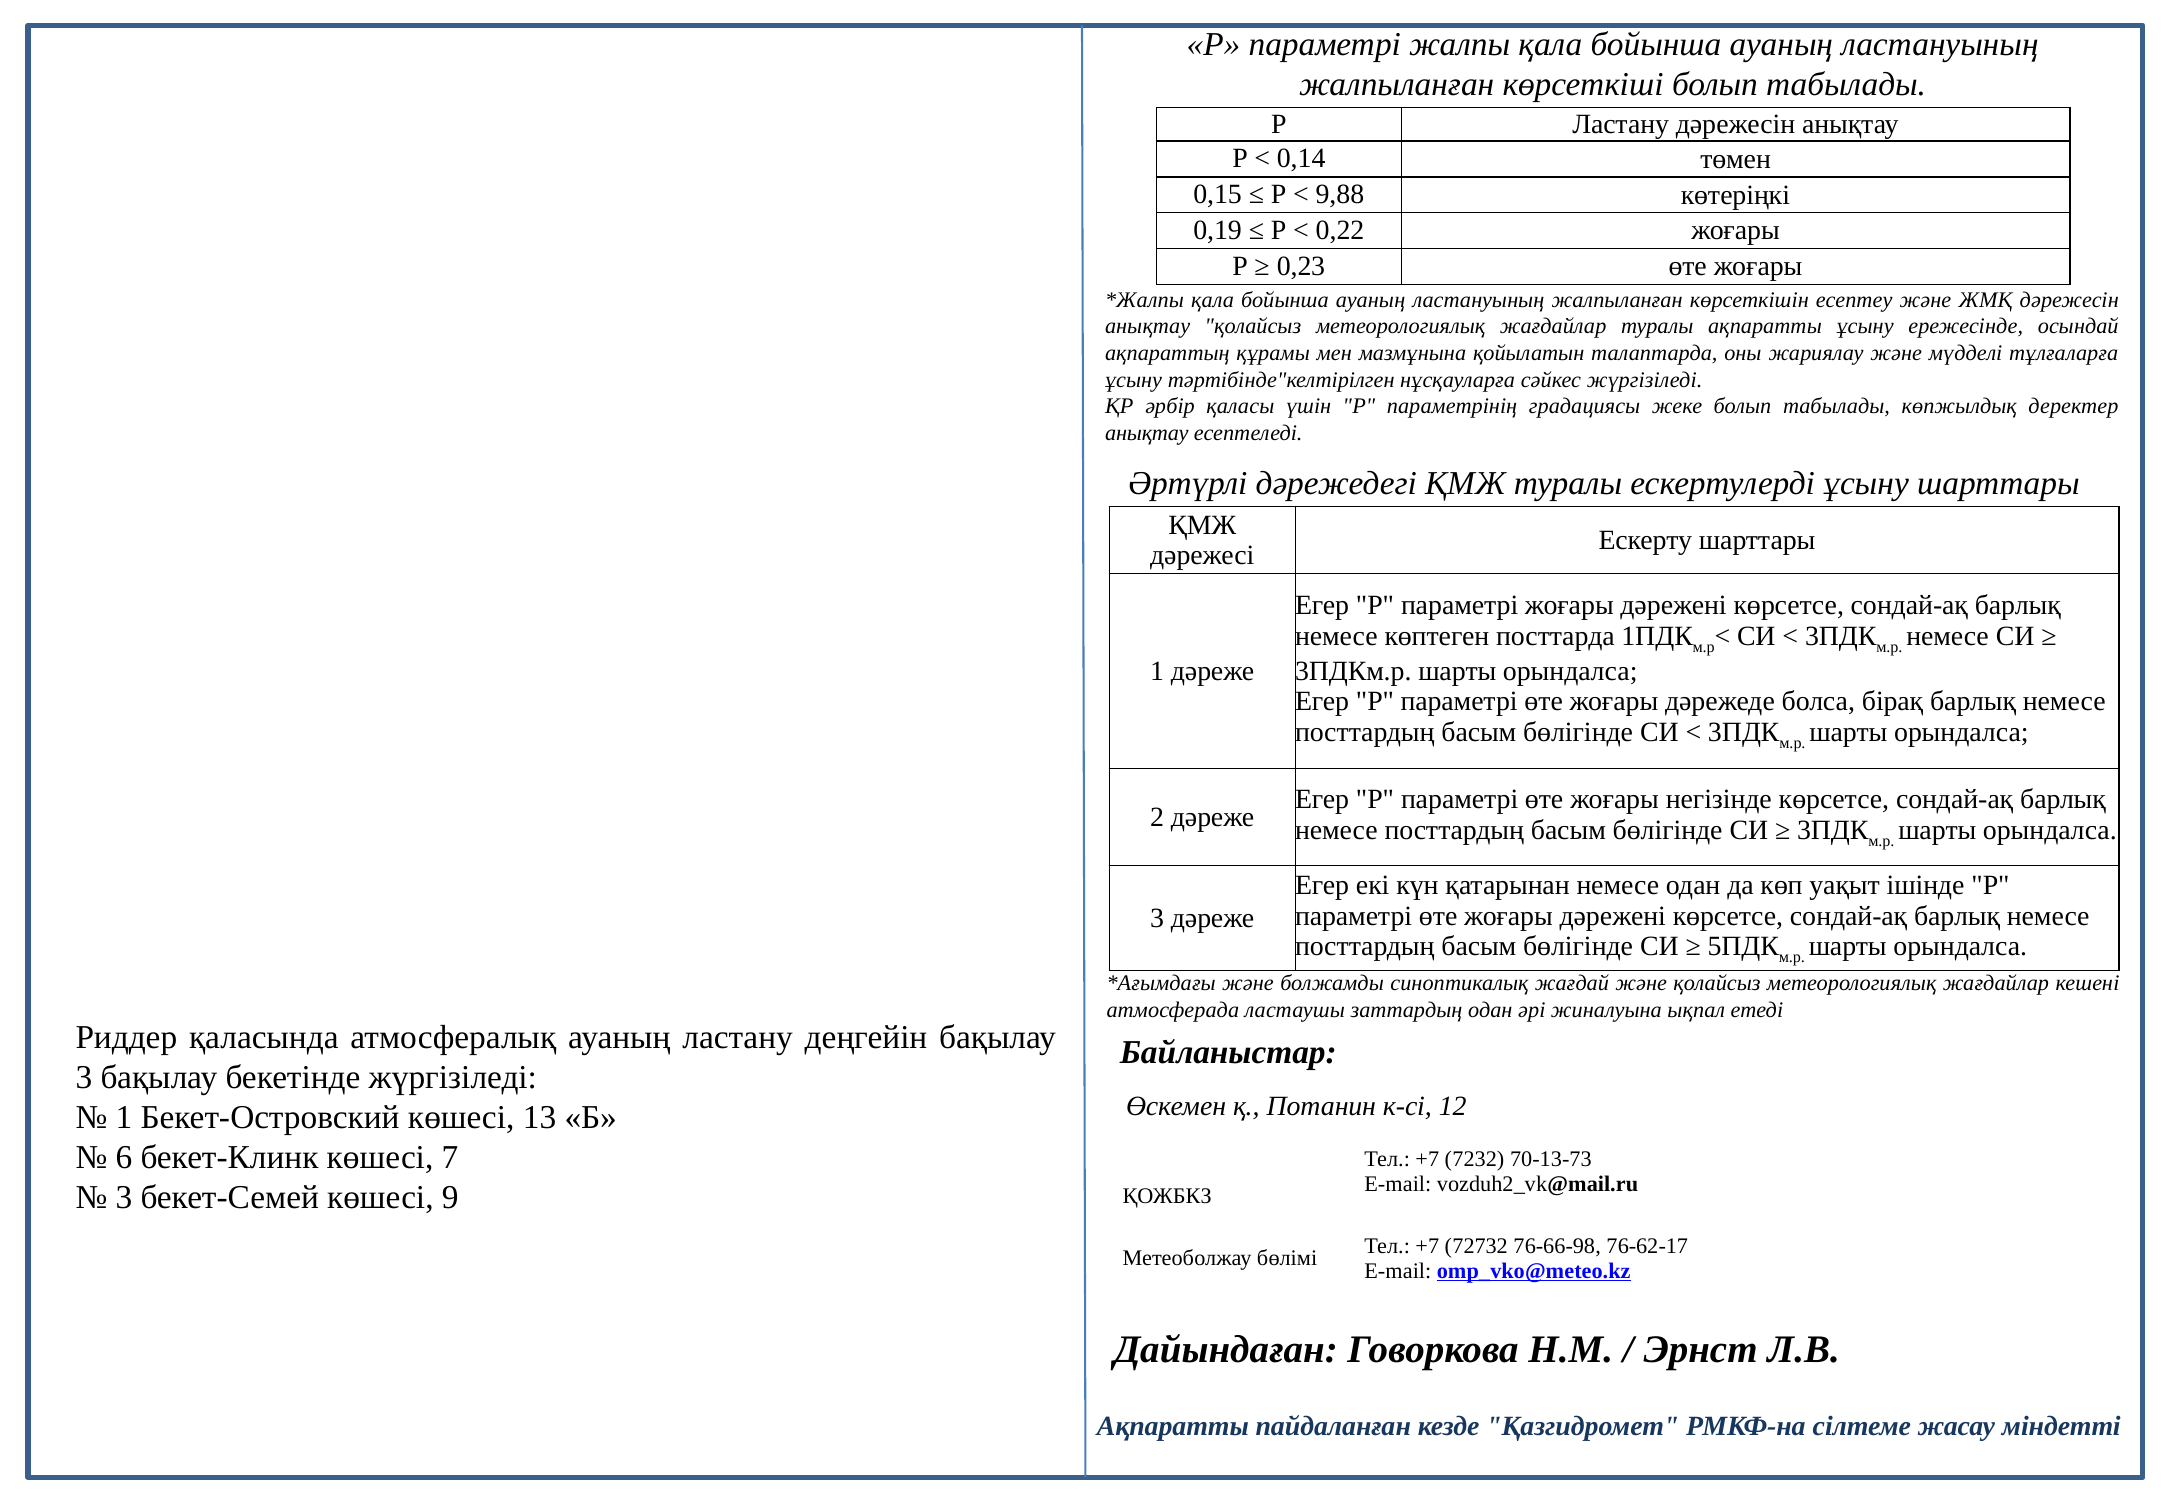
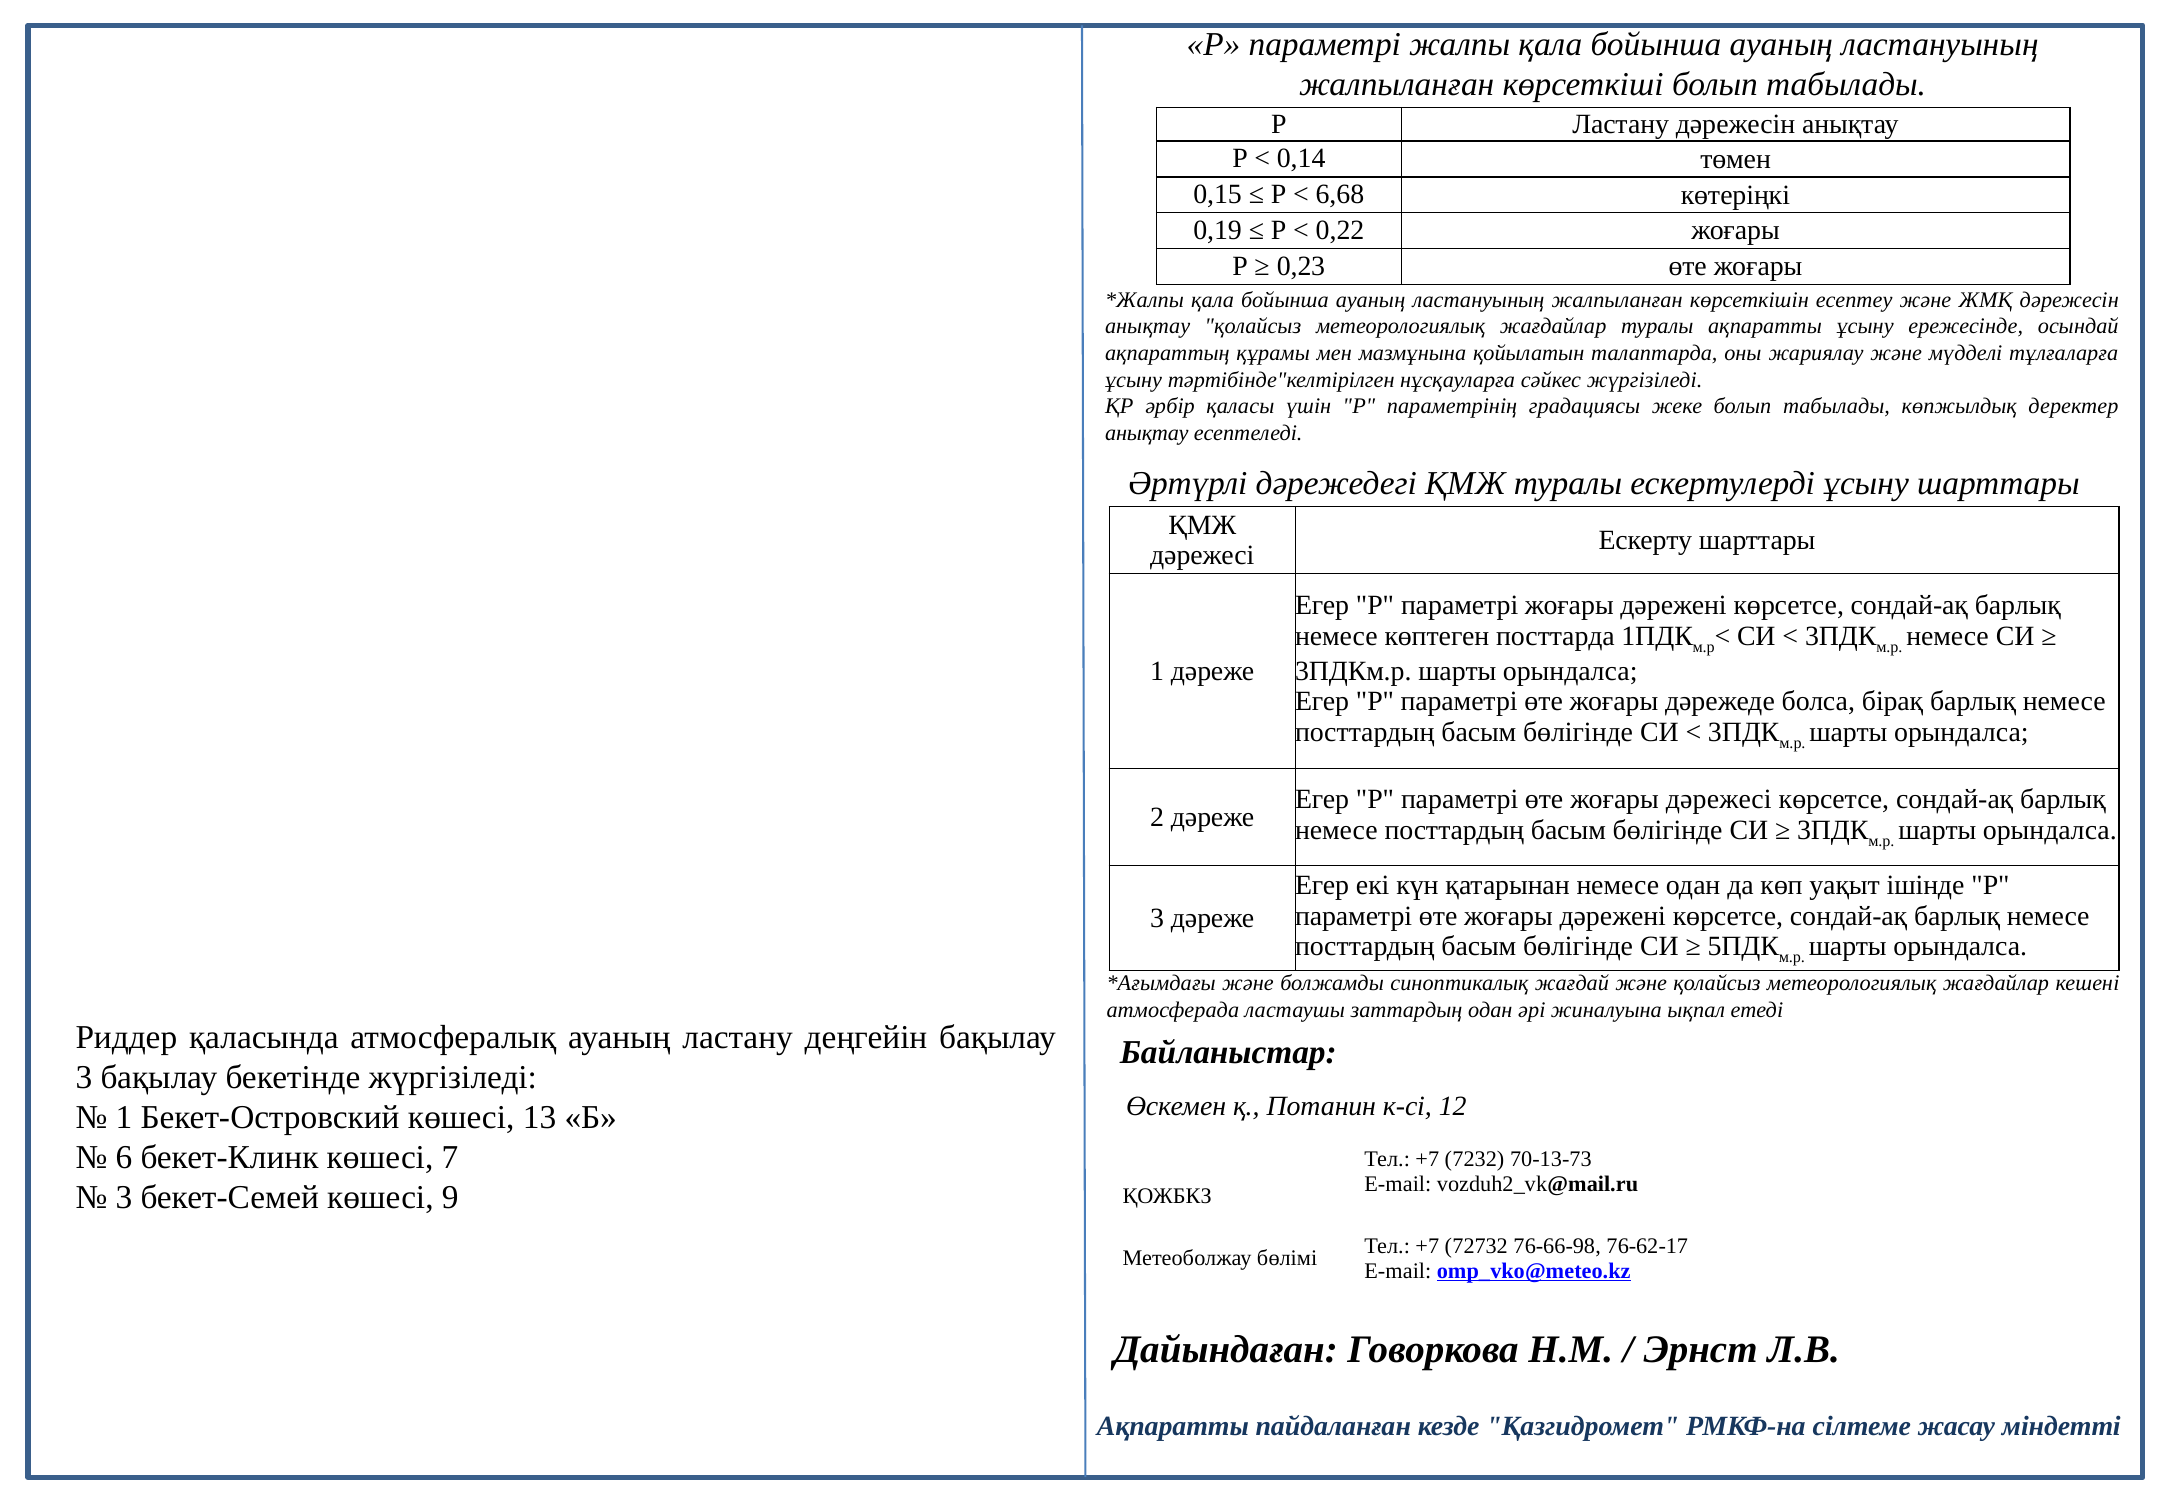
9,88: 9,88 -> 6,68 (1340, 195)
жоғары негізінде: негізінде -> дәрежесі (1719, 799)
